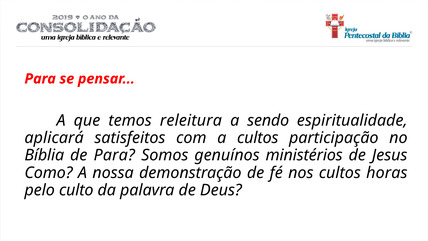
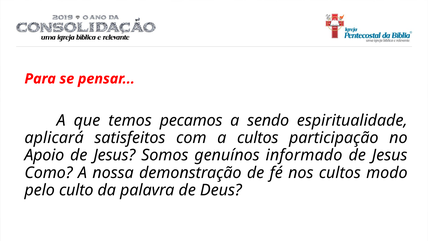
releitura: releitura -> pecamos (191, 121)
Bíblia: Bíblia -> Apoio (44, 155)
Para: Para -> Jesus (114, 155)
ministérios: ministérios -> informado (304, 155)
horas: horas -> modo (387, 173)
